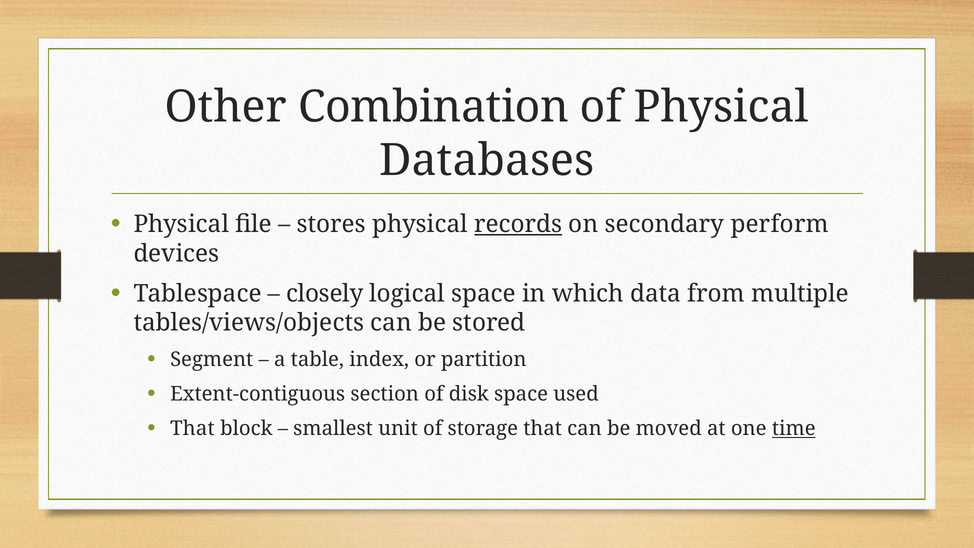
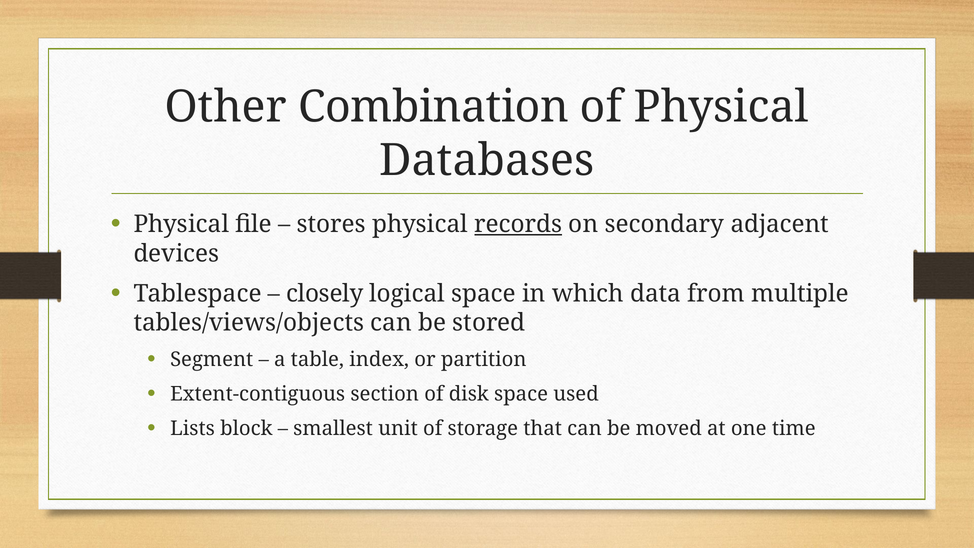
perform: perform -> adjacent (780, 224)
That: That -> Lists (193, 429)
time underline: present -> none (794, 429)
